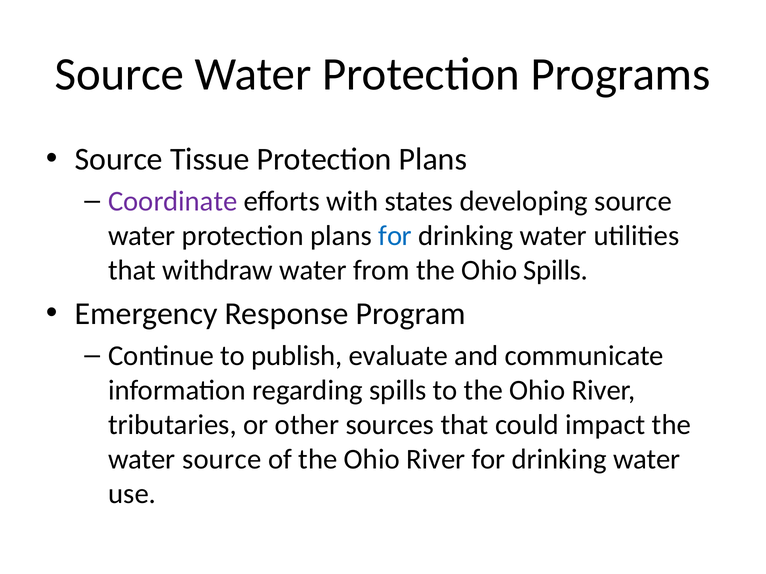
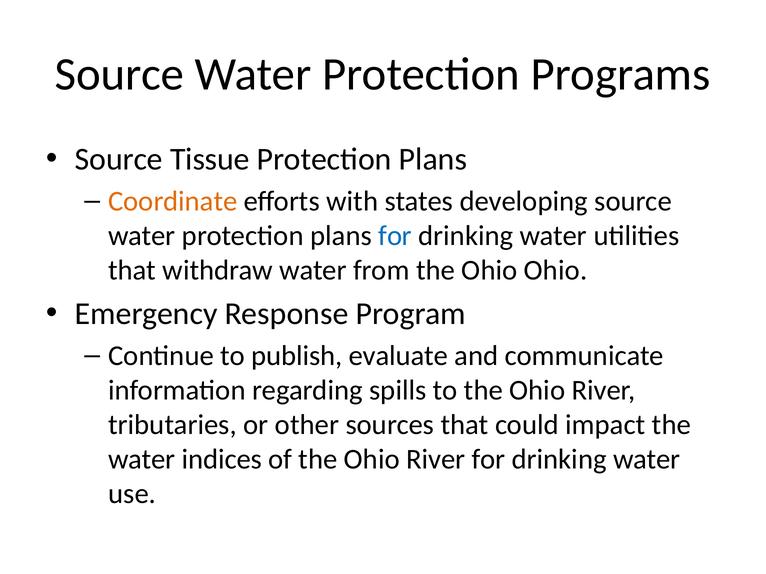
Coordinate colour: purple -> orange (173, 201)
Ohio Spills: Spills -> Ohio (556, 270)
water source: source -> indices (222, 459)
